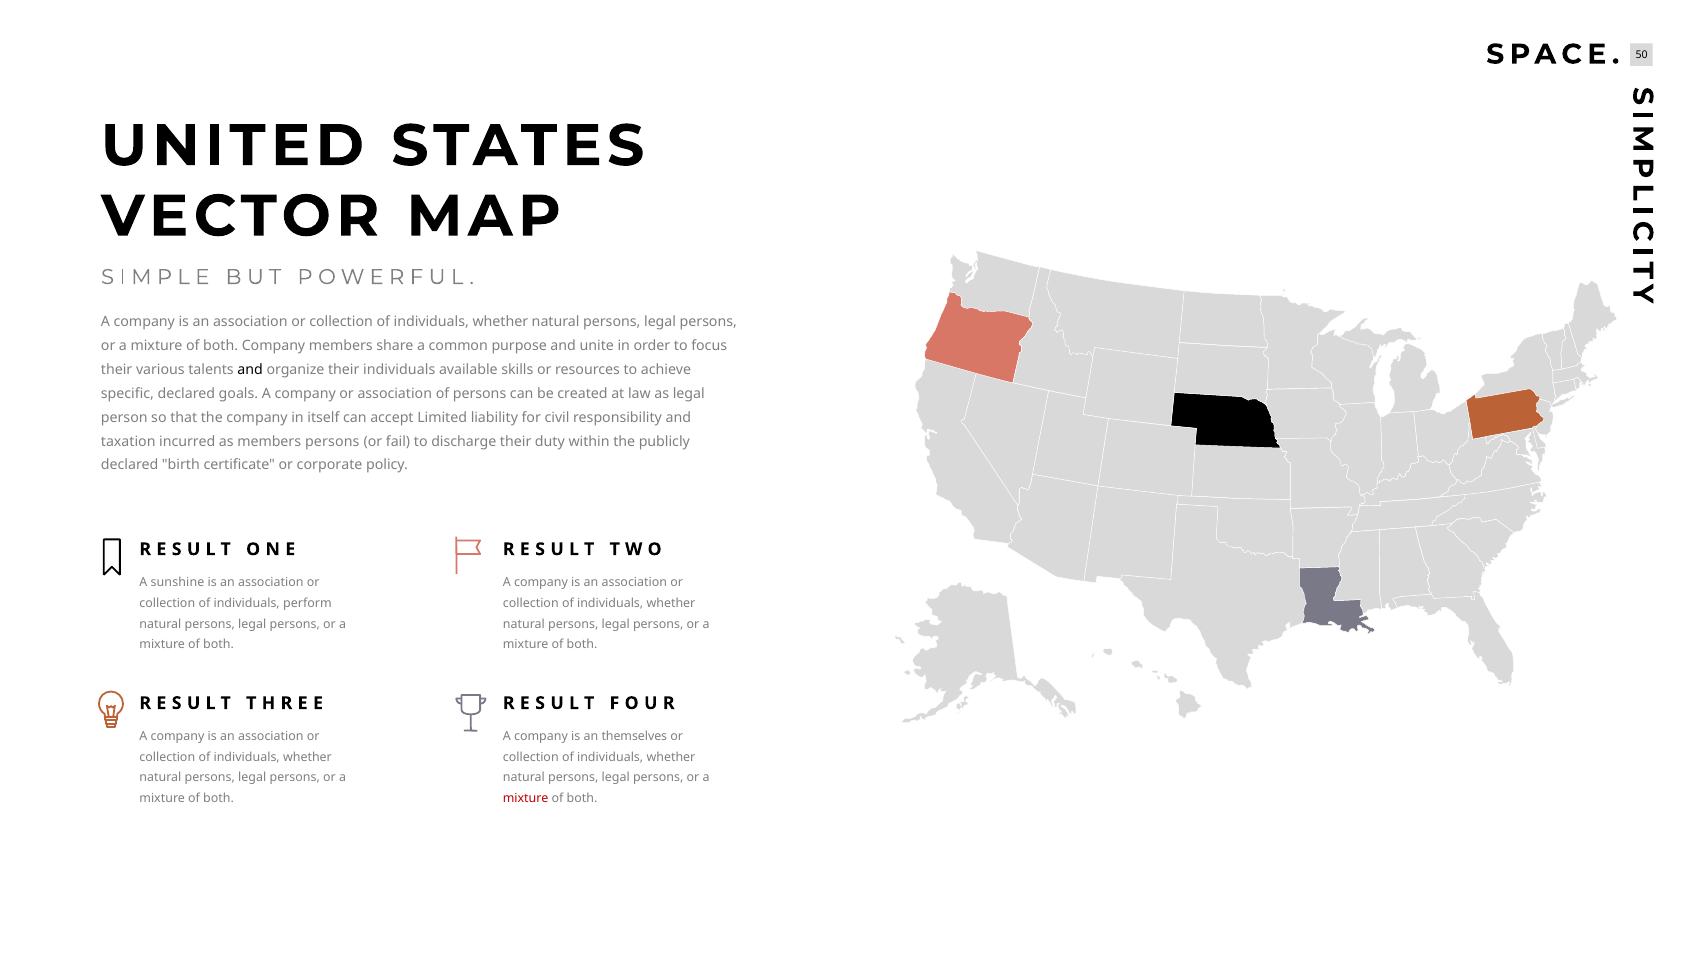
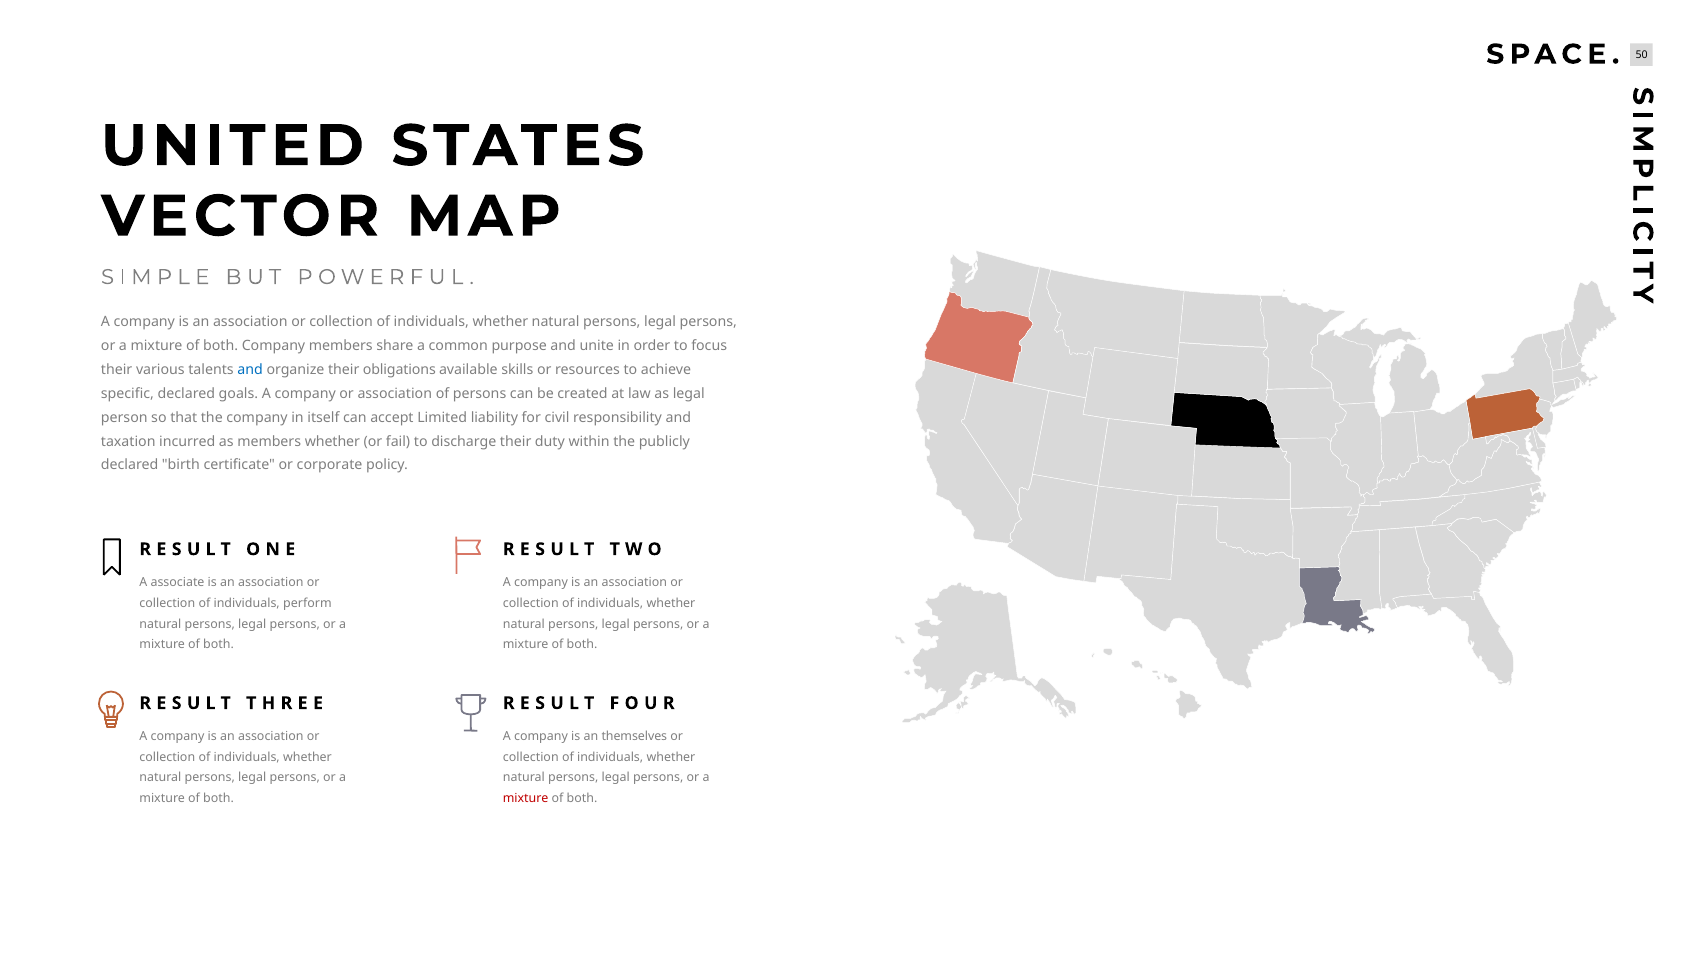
and colour: black -> blue (250, 370)
their individuals: individuals -> obligations (399, 370)
members persons: persons -> whether (332, 441)
sunshine: sunshine -> associate (178, 582)
